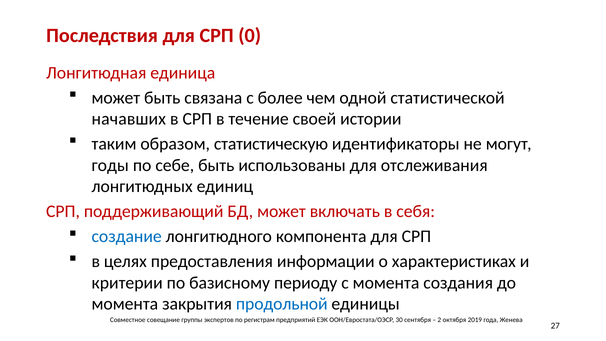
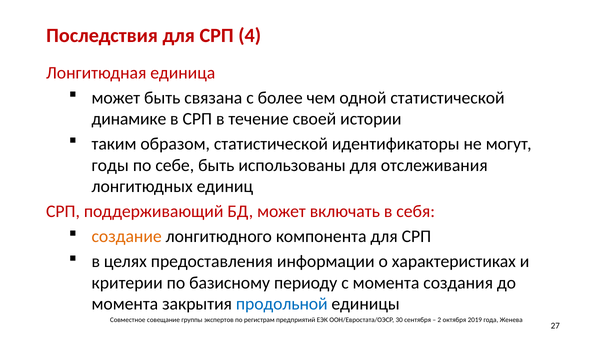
0: 0 -> 4 (250, 35)
начавших: начавших -> динамике (129, 119)
образом статистическую: статистическую -> статистической (271, 144)
создание colour: blue -> orange (127, 236)
